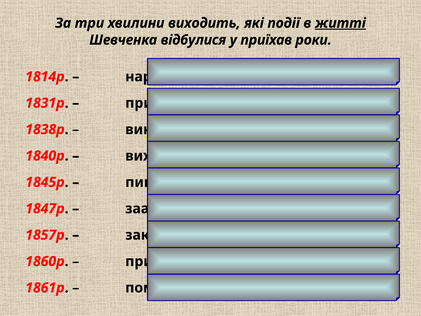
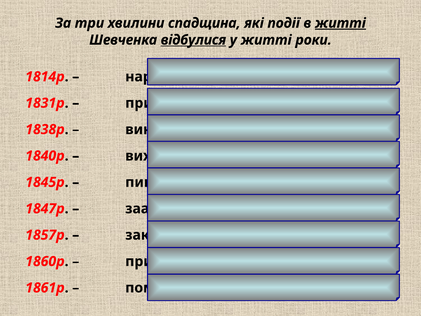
хвилини виходить: виходить -> спадщина (204, 23)
відбулися underline: none -> present (193, 40)
у приїхав: приїхав -> житті (266, 40)
